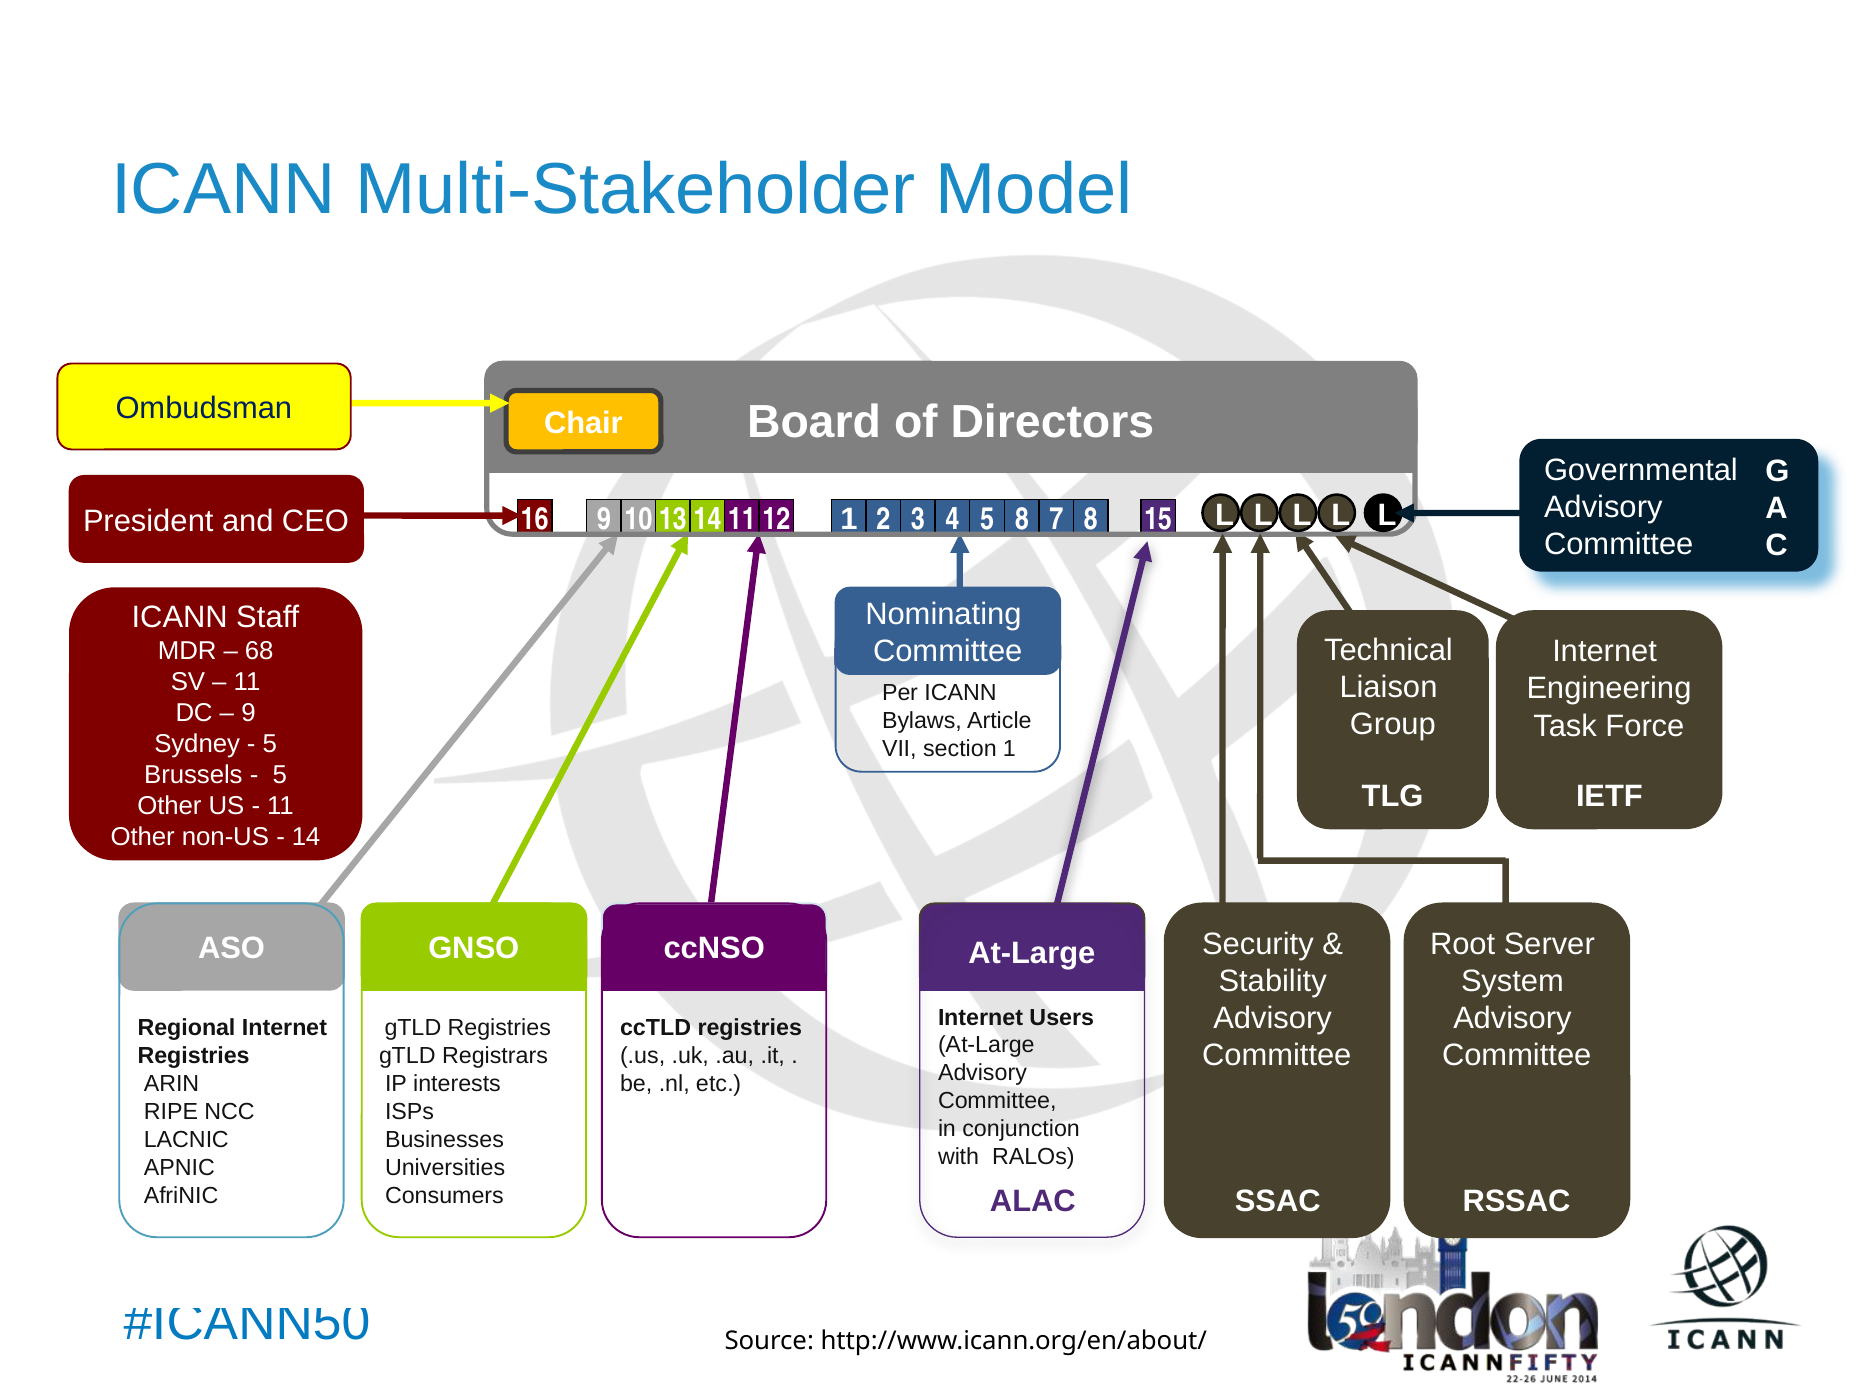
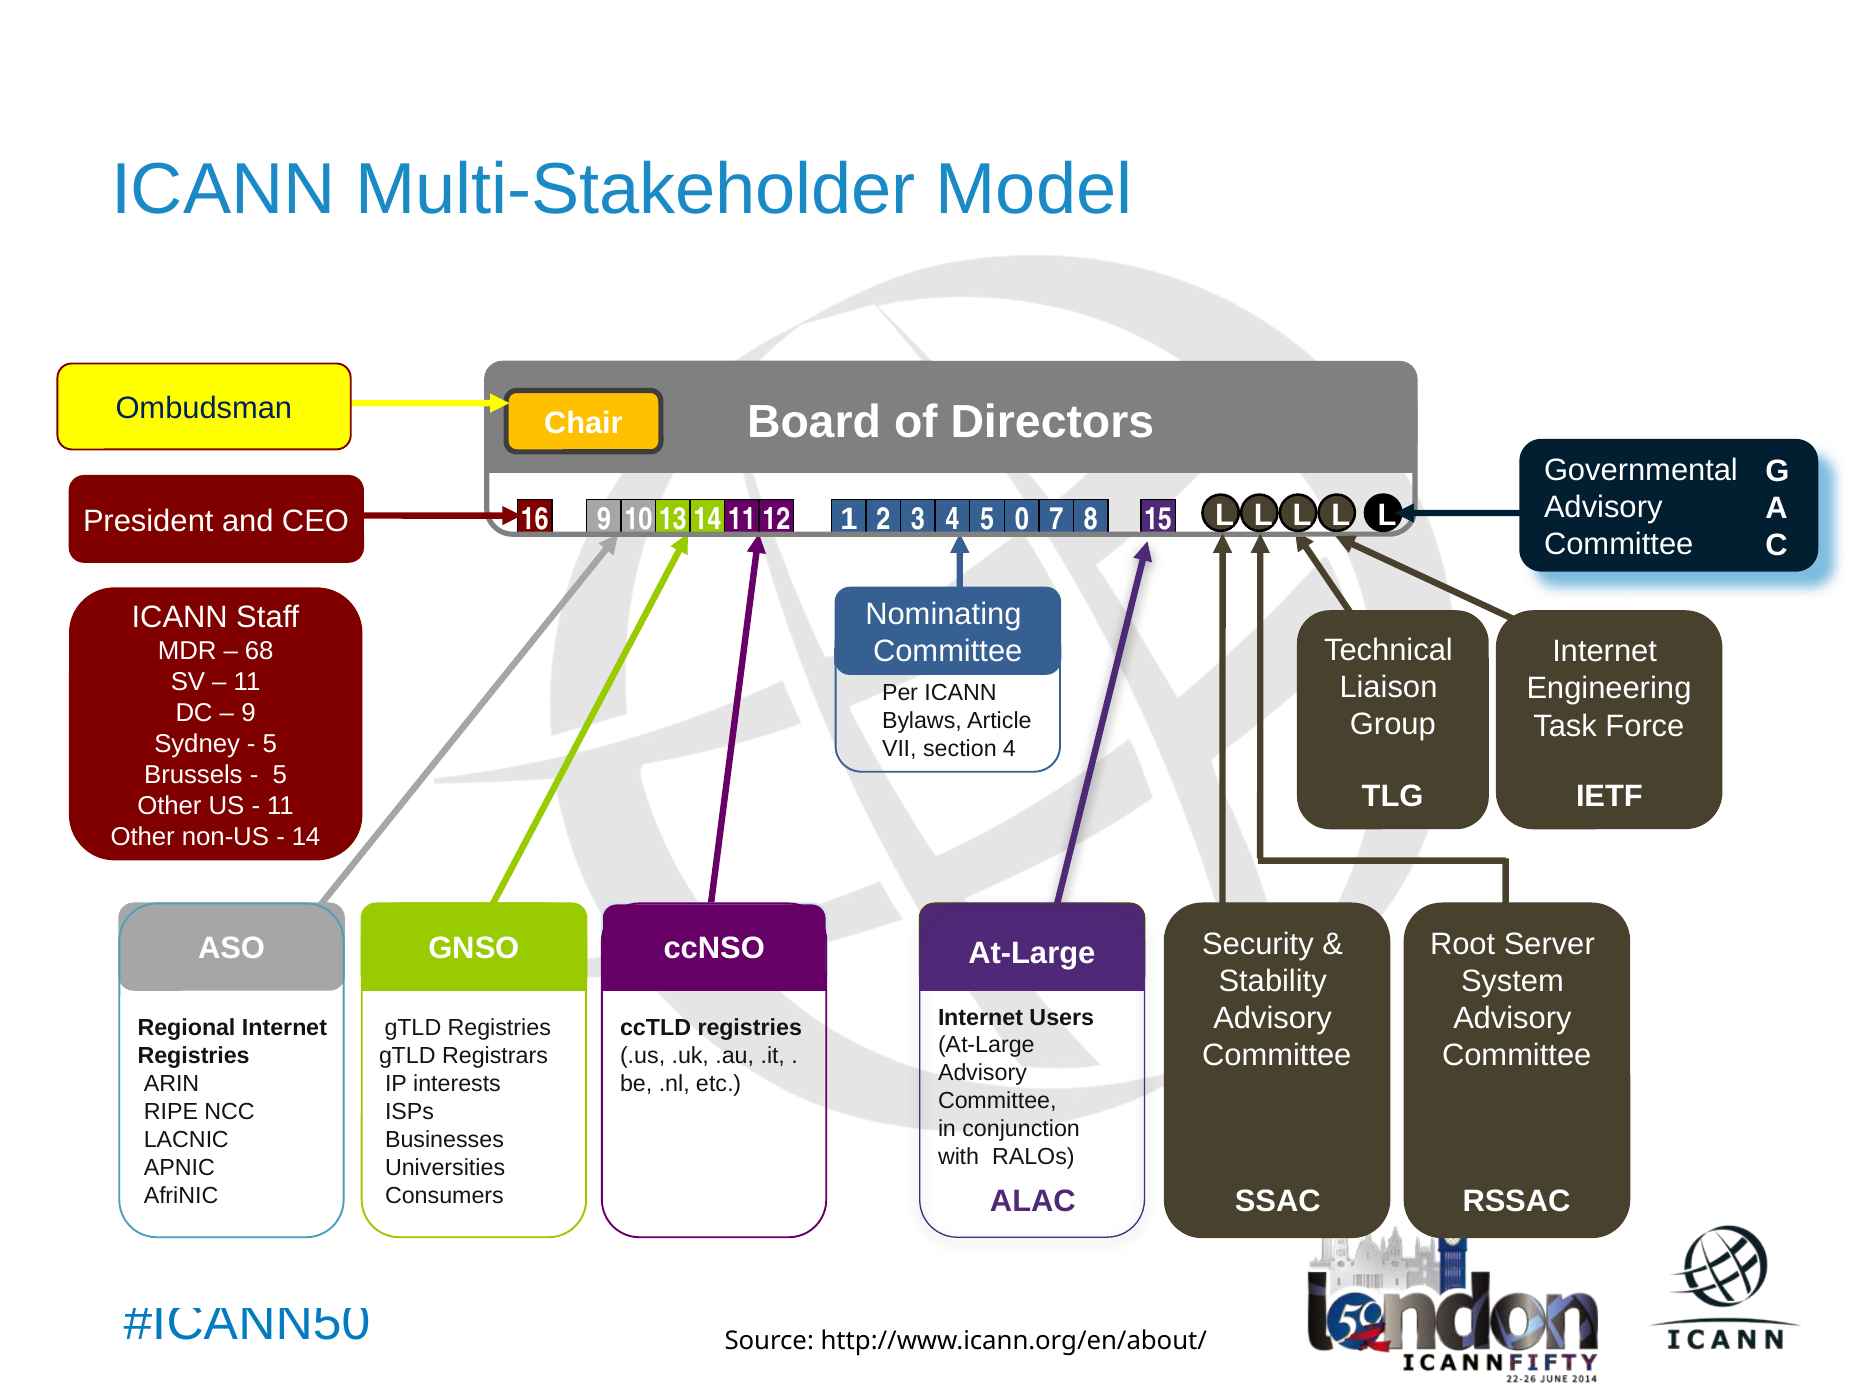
5 8: 8 -> 0 (1022, 519)
section 1: 1 -> 4 (1009, 749)
